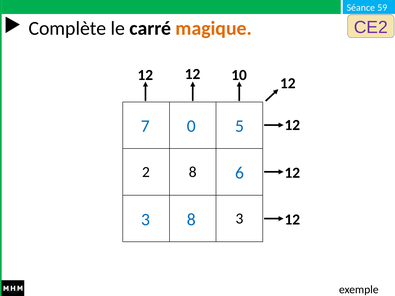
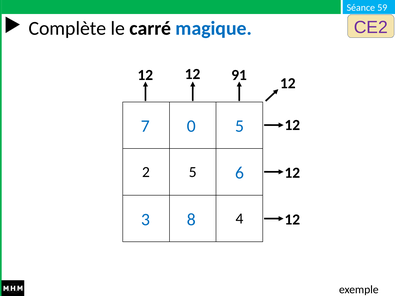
magique colour: orange -> blue (214, 28)
10: 10 -> 91 (239, 75)
2 8: 8 -> 5 (193, 172)
3: 3 -> 4 (239, 219)
